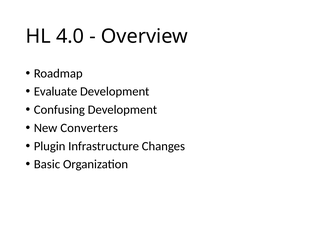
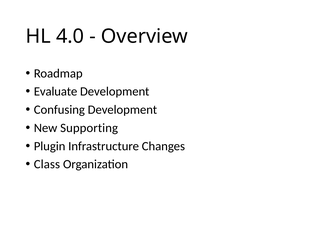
Converters: Converters -> Supporting (89, 128)
Basic: Basic -> Class (47, 165)
